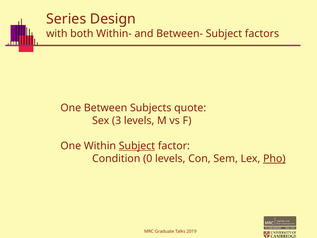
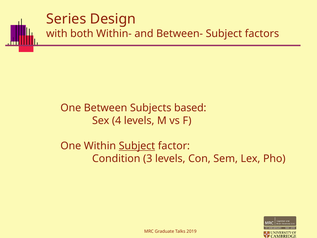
quote: quote -> based (190, 108)
3: 3 -> 4 (117, 120)
0: 0 -> 3 (148, 158)
Pho underline: present -> none (274, 158)
